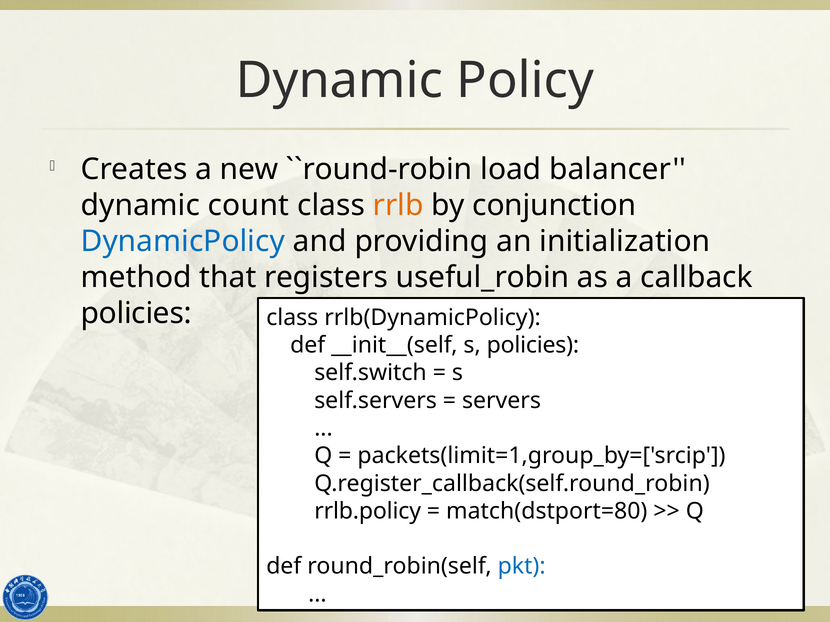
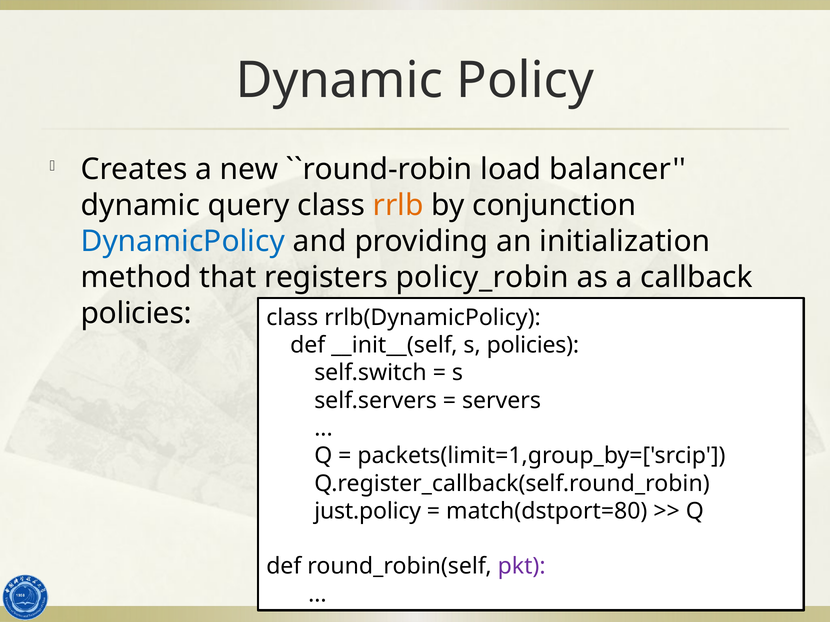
count: count -> query (249, 206)
useful_robin: useful_robin -> policy_robin (482, 278)
rrlb.policy: rrlb.policy -> just.policy (368, 511)
pkt colour: blue -> purple (522, 567)
